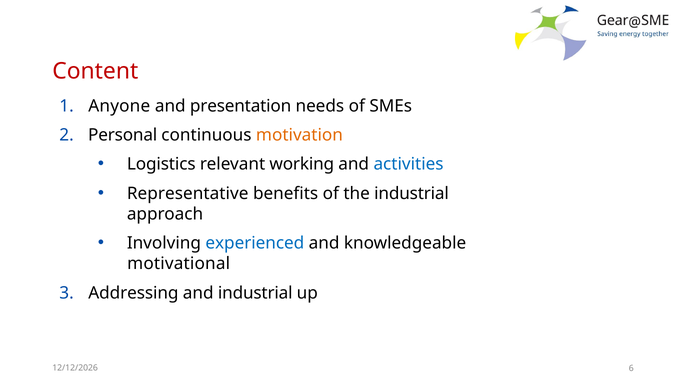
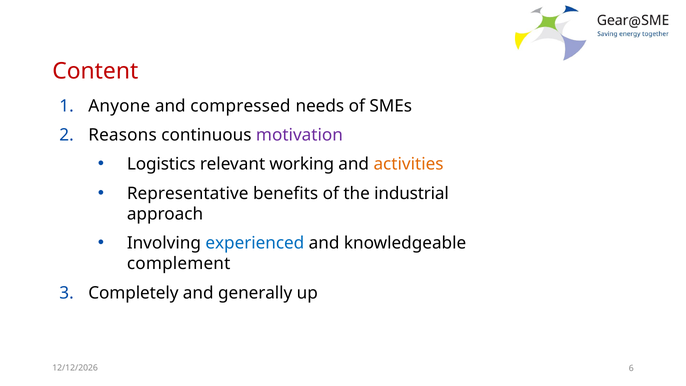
presentation: presentation -> compressed (240, 106)
Personal: Personal -> Reasons (123, 135)
motivation colour: orange -> purple (299, 135)
activities colour: blue -> orange (409, 164)
motivational: motivational -> complement (179, 264)
Addressing: Addressing -> Completely (133, 293)
and industrial: industrial -> generally (255, 293)
